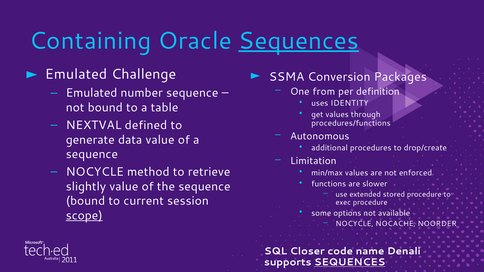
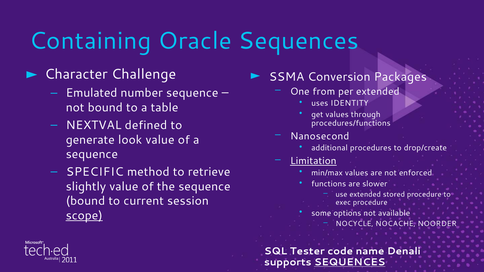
Sequences underline: present -> none (299, 41)
Emulated: Emulated -> Character (76, 74)
per definition: definition -> extended (378, 91)
Autonomous: Autonomous -> Nanosecond (320, 136)
data: data -> look (130, 140)
Limitation underline: none -> present (313, 161)
NOCYCLE: NOCYCLE -> SPECIFIC (95, 172)
Closer: Closer -> Tester (307, 252)
